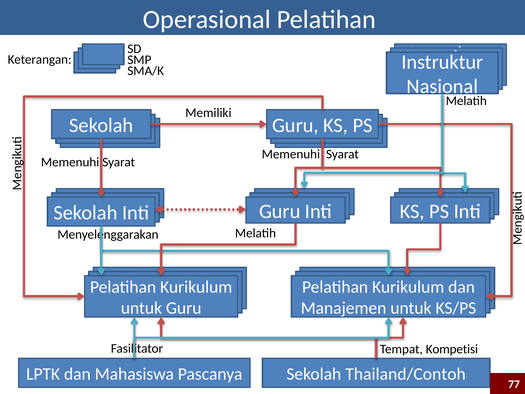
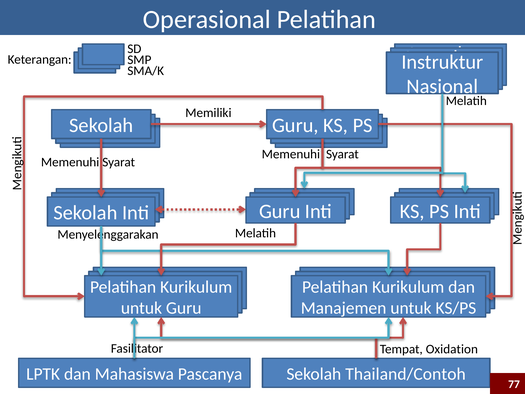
Kompetisi: Kompetisi -> Oxidation (452, 349)
